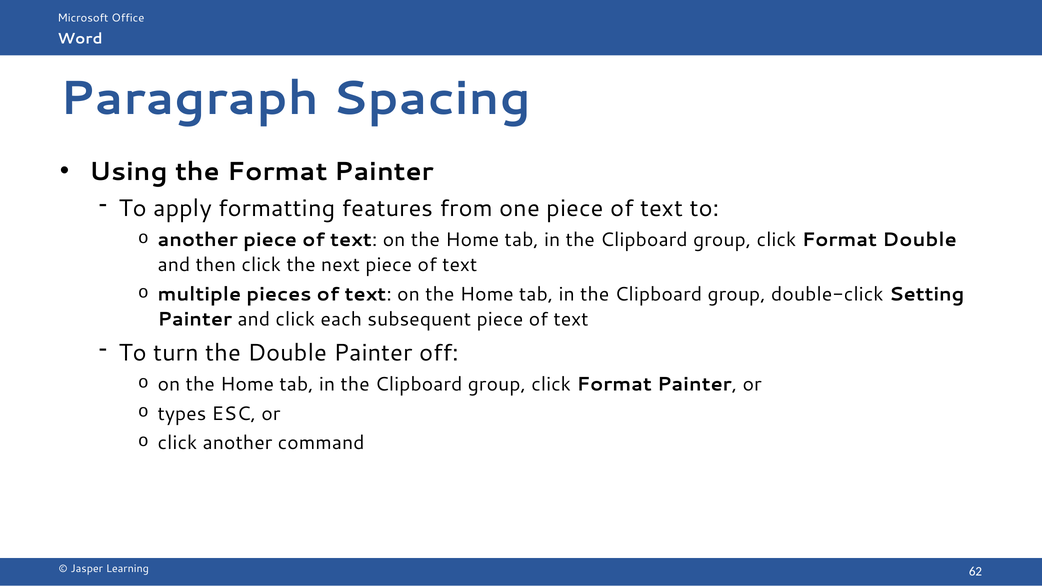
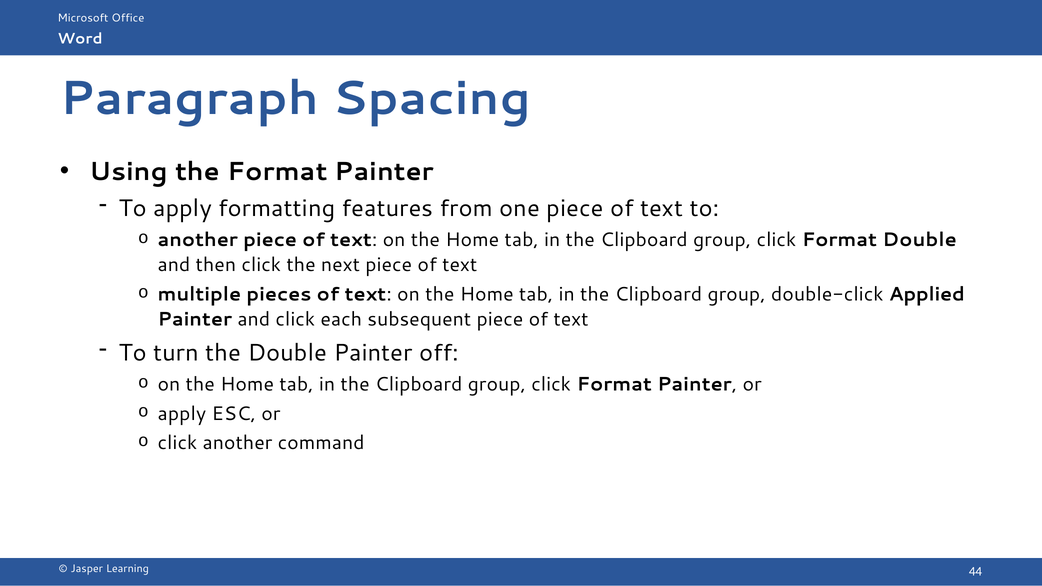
Setting: Setting -> Applied (927, 294)
types: types -> apply (182, 414)
62: 62 -> 44 (975, 571)
